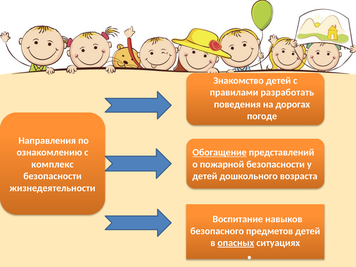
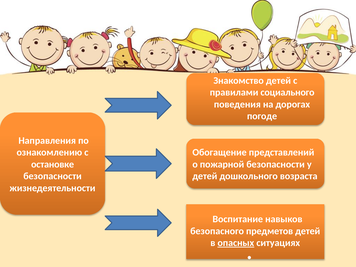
разработать: разработать -> социального (287, 92)
Обогащение underline: present -> none (220, 152)
комплекс: комплекс -> остановке (53, 164)
